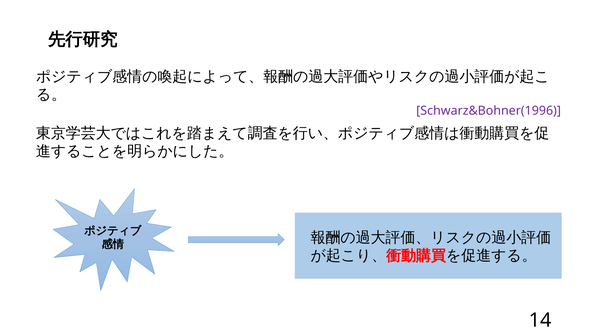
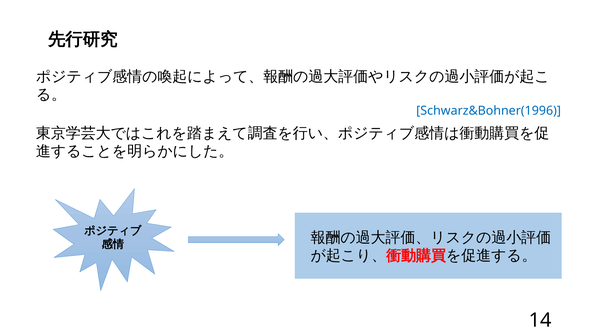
Schwarz&Bohner(1996 colour: purple -> blue (489, 111)
